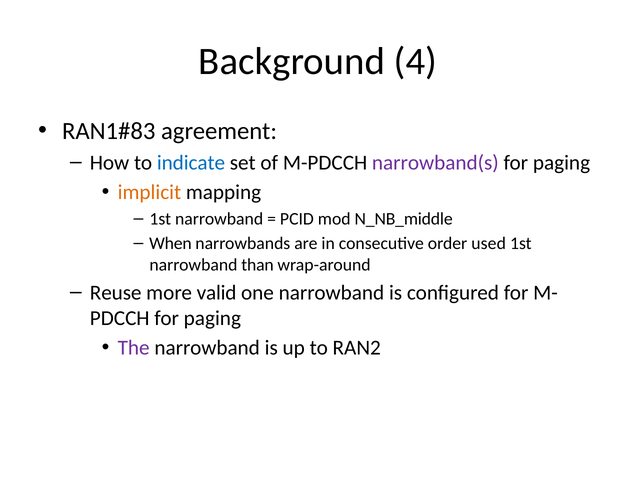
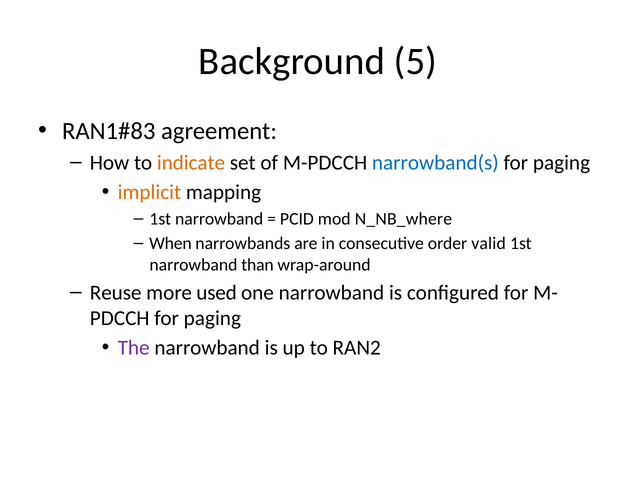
4: 4 -> 5 (416, 62)
indicate colour: blue -> orange (191, 163)
narrowband(s colour: purple -> blue (435, 163)
N_NB_middle: N_NB_middle -> N_NB_where (403, 219)
used: used -> valid (489, 244)
valid: valid -> used (217, 293)
